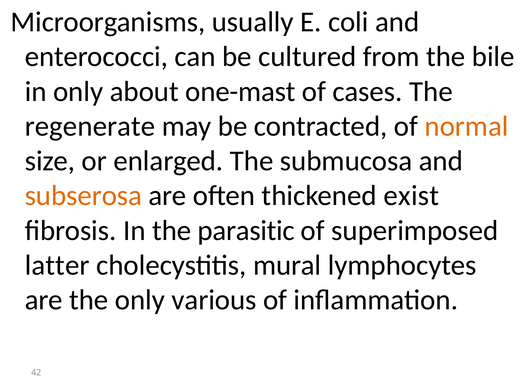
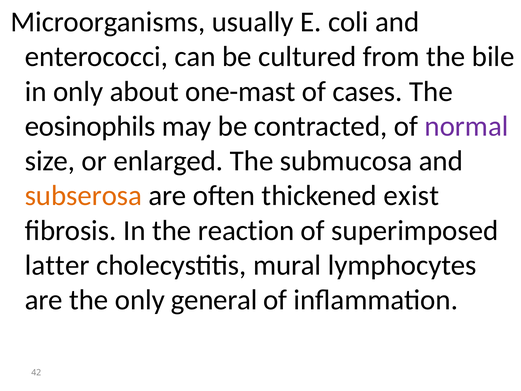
regenerate: regenerate -> eosinophils (90, 126)
normal colour: orange -> purple (467, 126)
parasitic: parasitic -> reaction (246, 230)
various: various -> general (214, 300)
